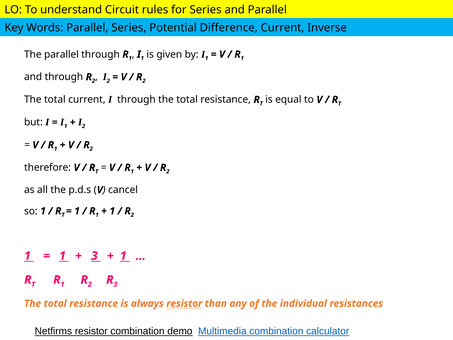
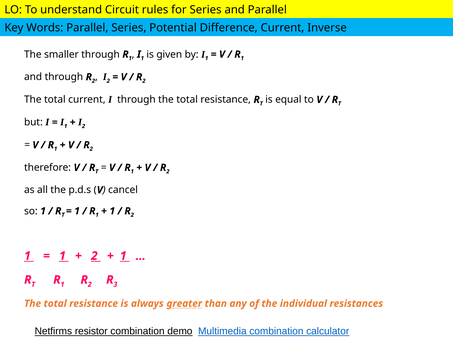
The parallel: parallel -> smaller (61, 54)
3: 3 -> 2 (94, 256)
always resistor: resistor -> greater (184, 303)
